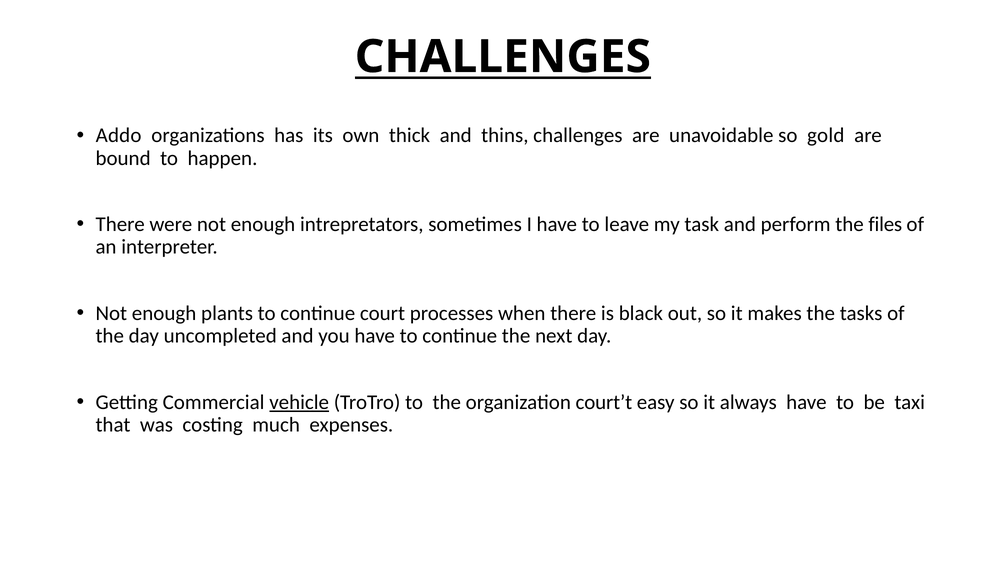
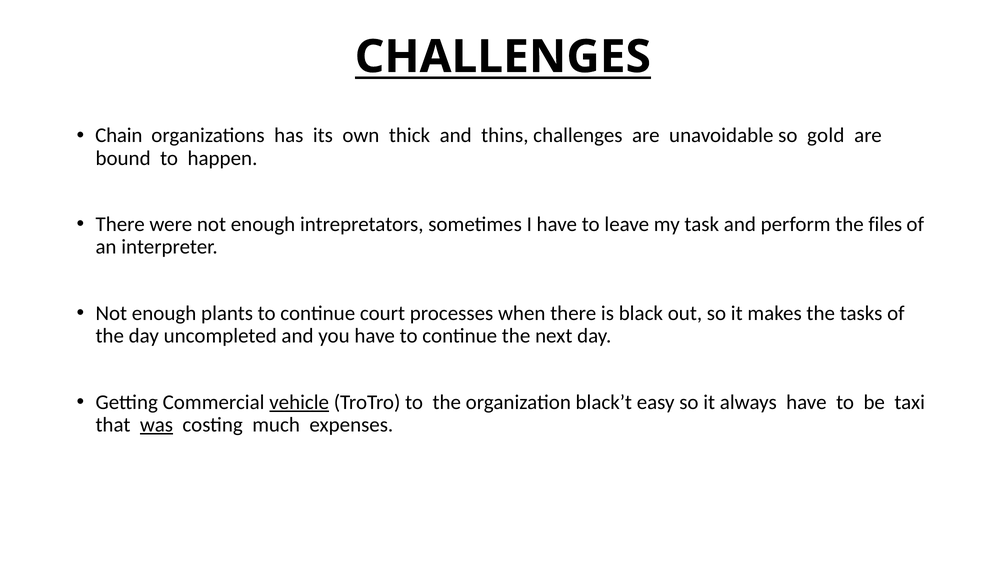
Addo: Addo -> Chain (119, 135)
court’t: court’t -> black’t (604, 402)
was underline: none -> present (156, 425)
